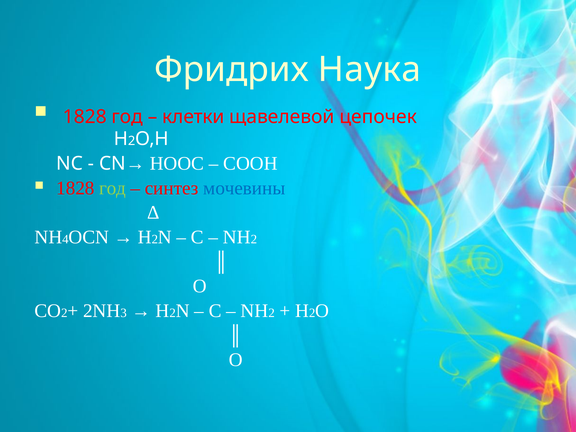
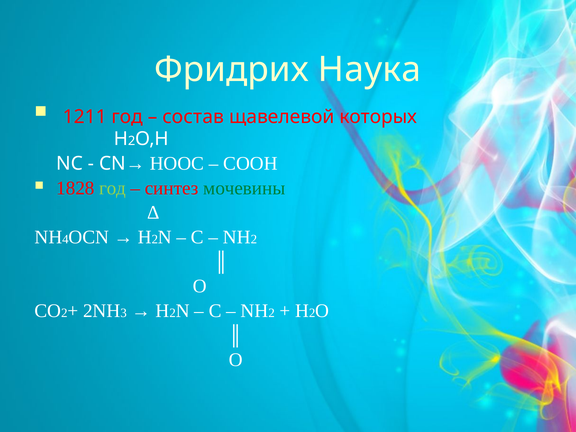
1828: 1828 -> 1211 (85, 117)
клетки: клетки -> состав (193, 117)
цепочек: цепочек -> которых (378, 117)
мочевины colour: blue -> green (244, 188)
